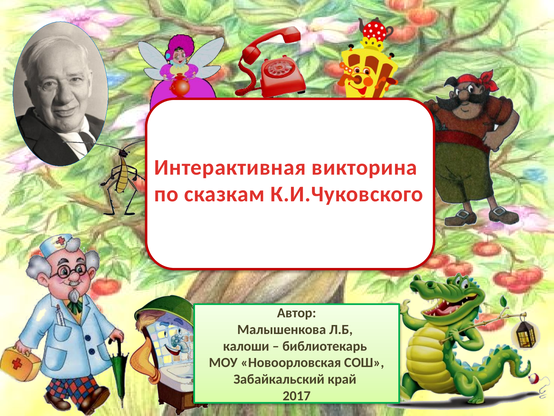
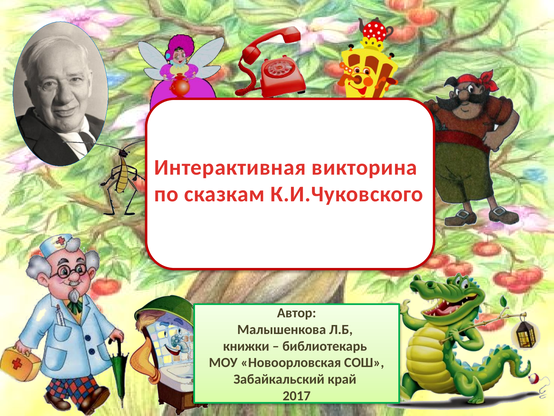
калоши: калоши -> книжки (246, 346)
